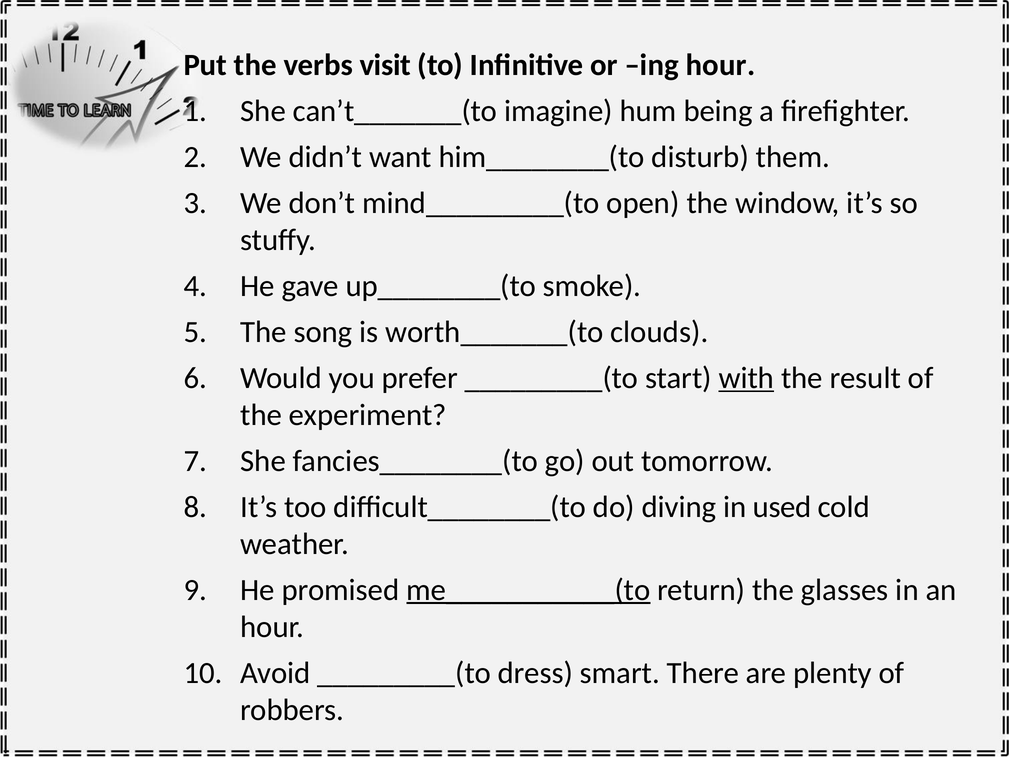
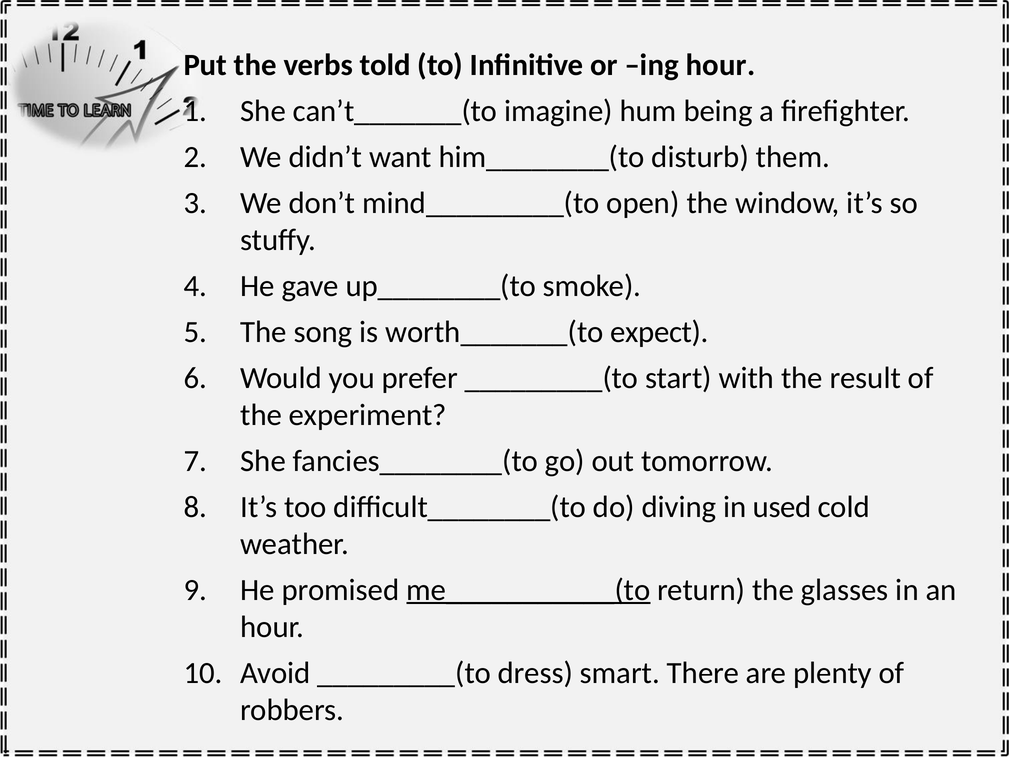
visit: visit -> told (385, 65)
clouds: clouds -> expect (659, 332)
with underline: present -> none (746, 378)
